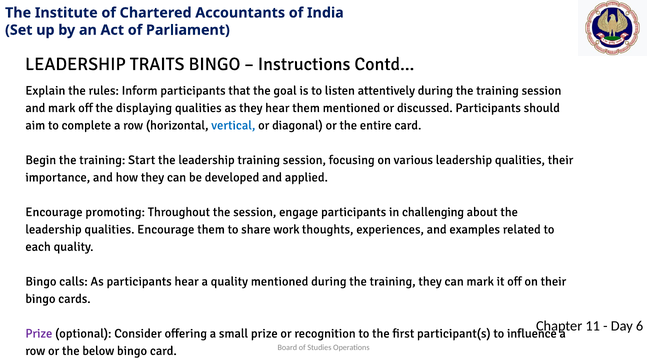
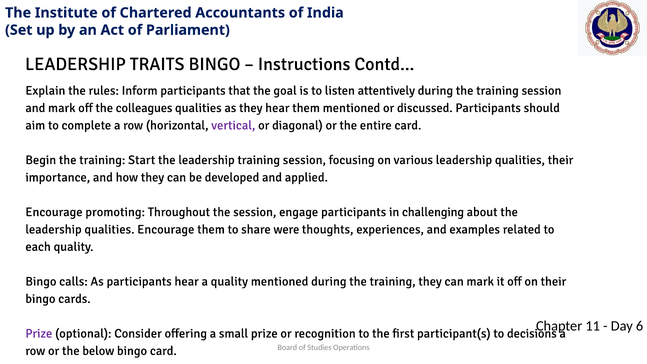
displaying: displaying -> colleagues (144, 108)
vertical colour: blue -> purple (233, 125)
work: work -> were (286, 229)
influence: influence -> decisions (532, 333)
